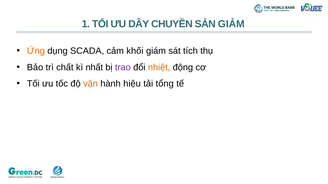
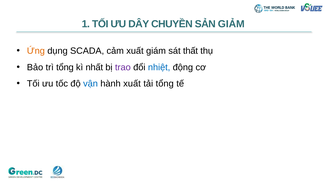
cảm khối: khối -> xuất (135, 51)
tích: tích -> thất (191, 51)
trì chất: chất -> tổng (65, 67)
nhiệt colour: orange -> blue (159, 67)
vận colour: orange -> blue (91, 84)
hành hiệu: hiệu -> xuất (132, 84)
